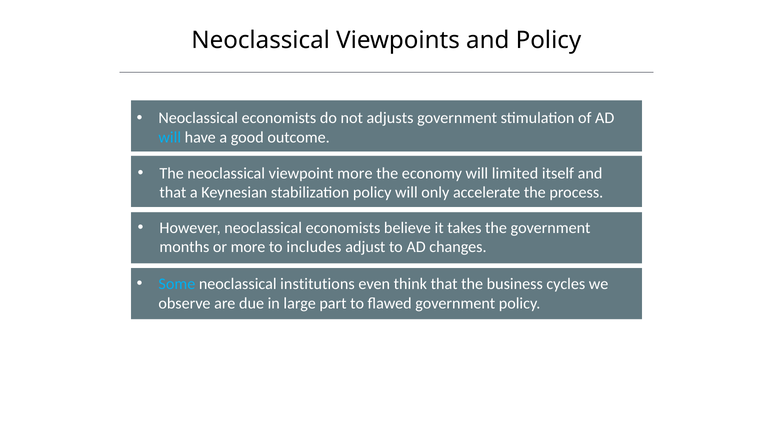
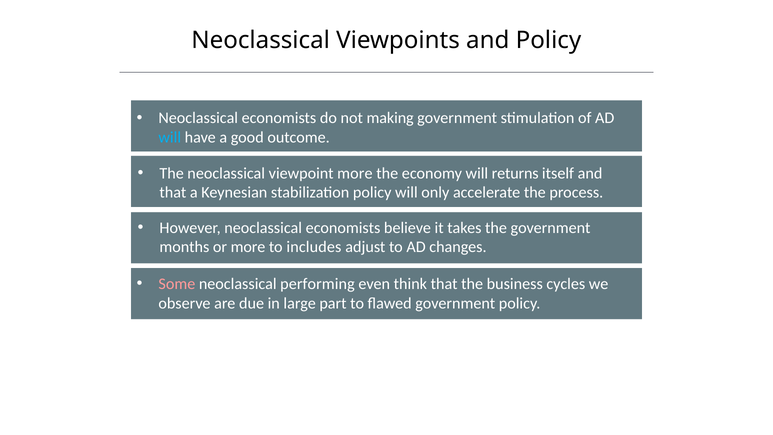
adjusts: adjusts -> making (390, 118)
limited: limited -> returns (515, 173)
Some colour: light blue -> pink (177, 284)
institutions: institutions -> performing (317, 284)
